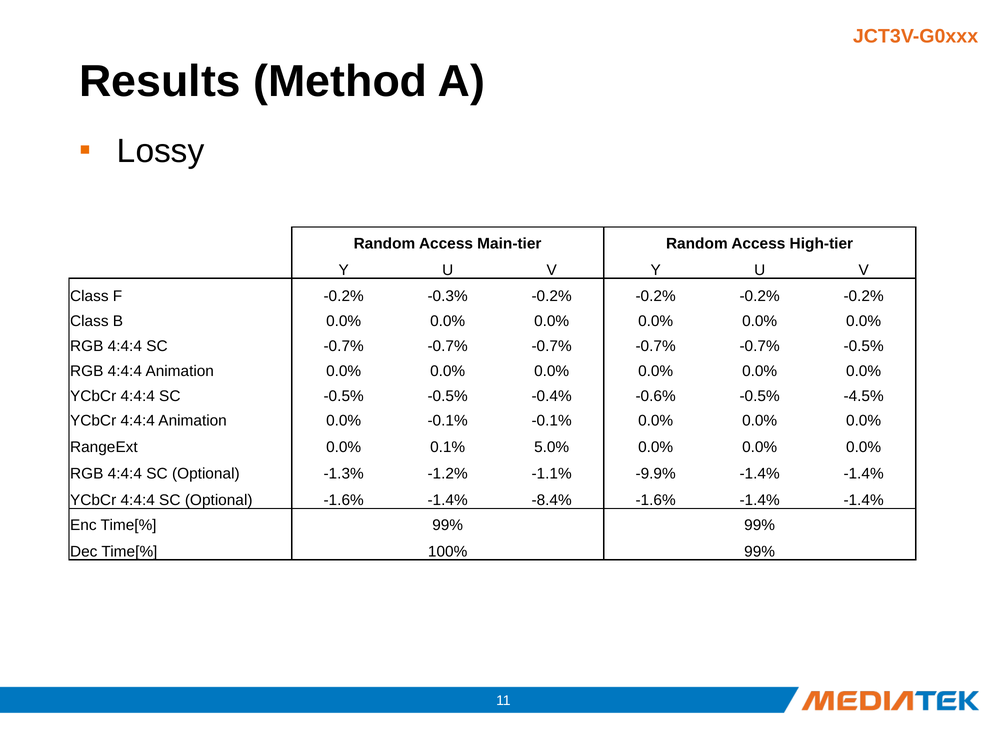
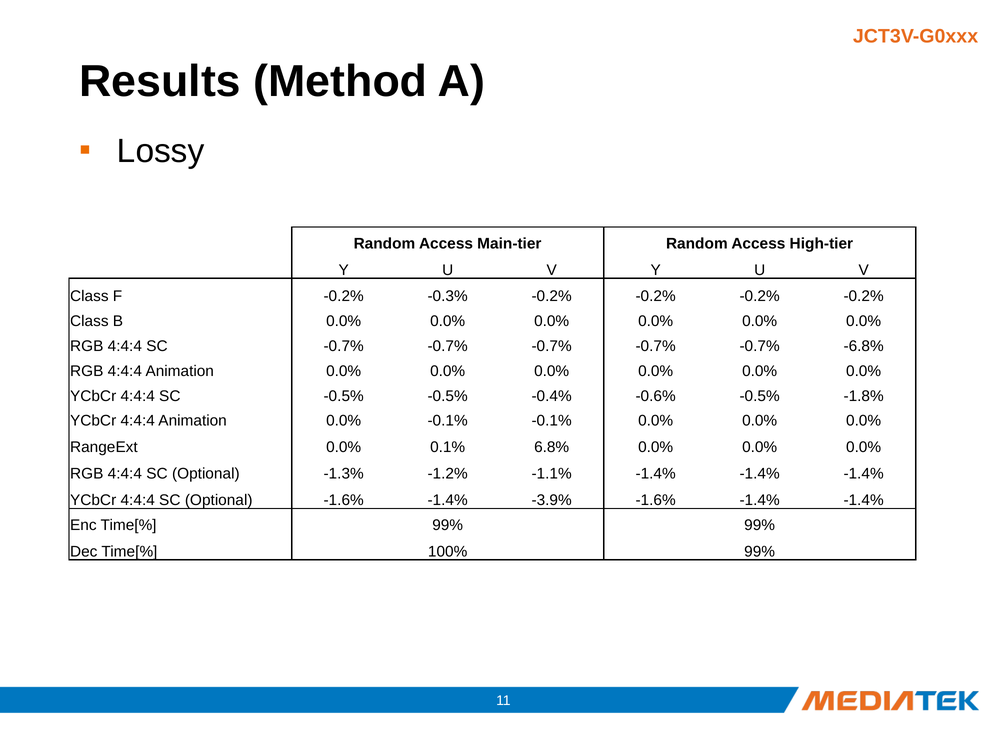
-0.7% -0.5%: -0.5% -> -6.8% (864, 346)
-4.5%: -4.5% -> -1.8% (864, 396)
5.0%: 5.0% -> 6.8% (552, 447)
-1.1% -9.9%: -9.9% -> -1.4% (656, 474)
-8.4%: -8.4% -> -3.9% (552, 500)
